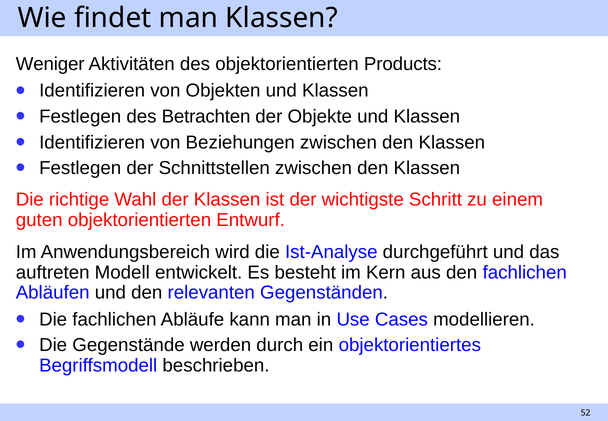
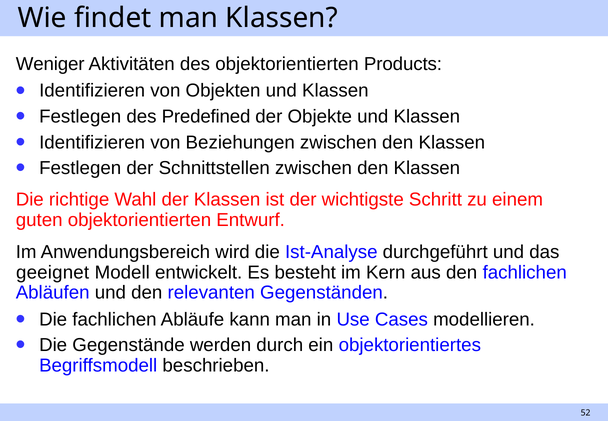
Betrachten: Betrachten -> Predefined (206, 117)
auftreten: auftreten -> geeignet (53, 272)
